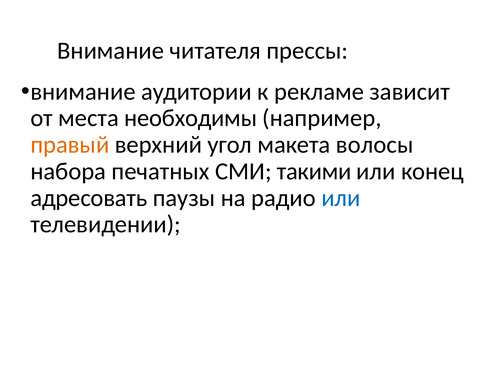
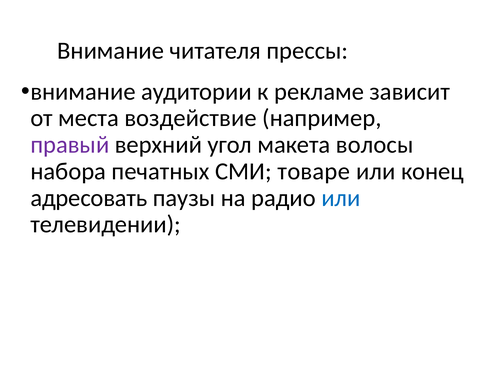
необходимы: необходимы -> воздействие (191, 118)
правый colour: orange -> purple (70, 145)
такими: такими -> товаре (314, 171)
